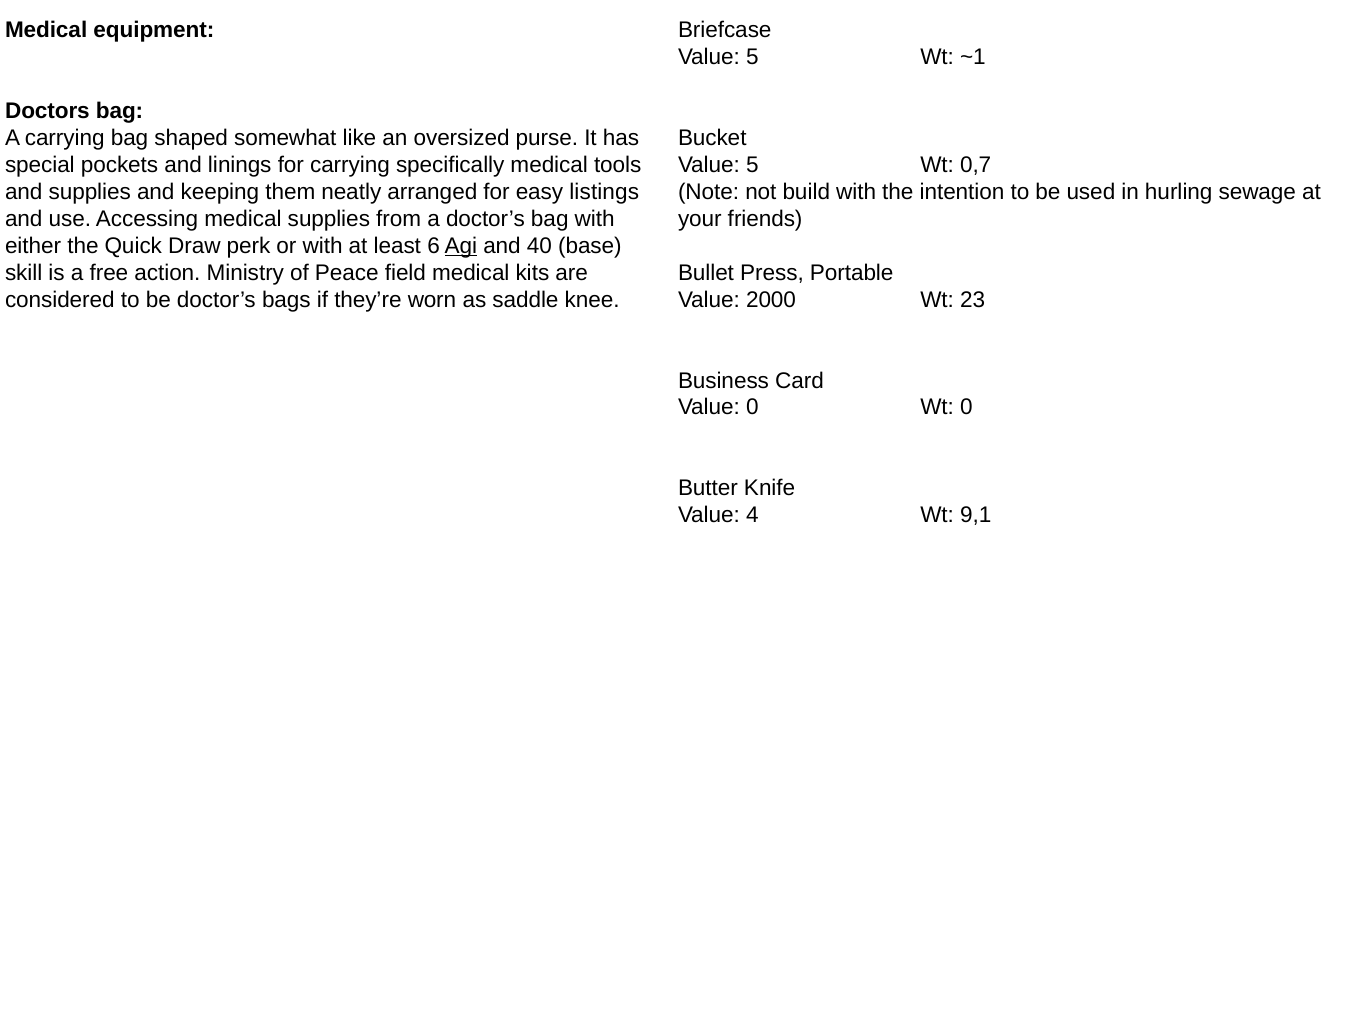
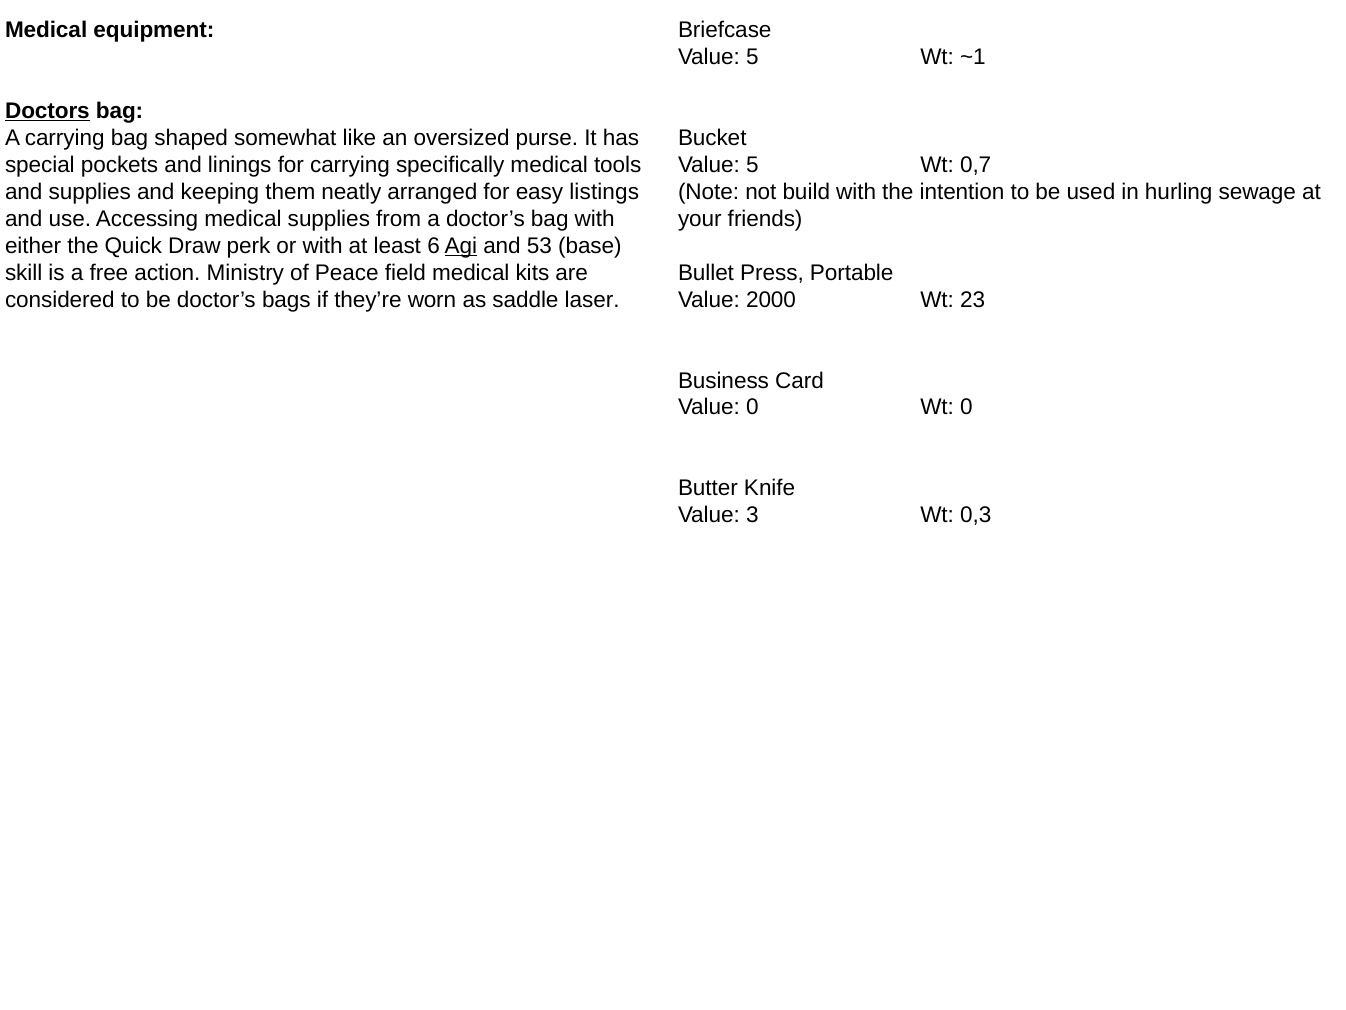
Doctors underline: none -> present (47, 111)
40: 40 -> 53 (539, 246)
knee: knee -> laser (592, 300)
4: 4 -> 3 (752, 515)
9,1: 9,1 -> 0,3 (976, 515)
